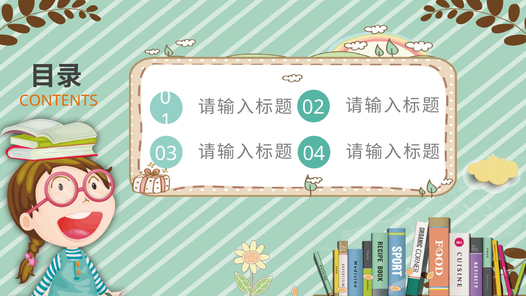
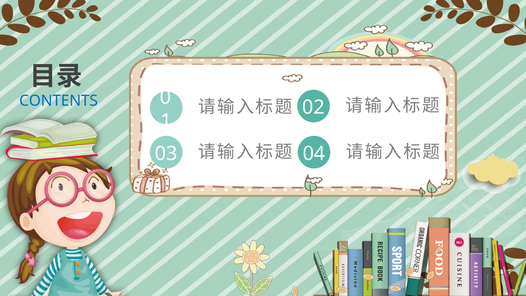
CONTENTS colour: orange -> blue (59, 101)
